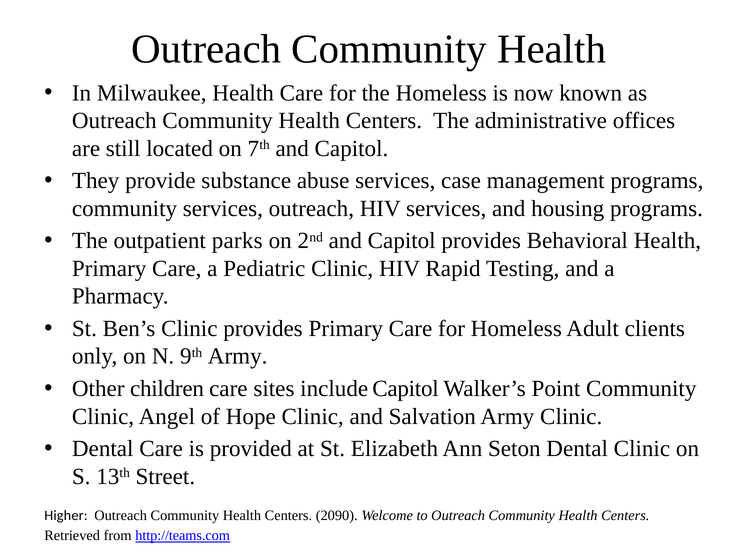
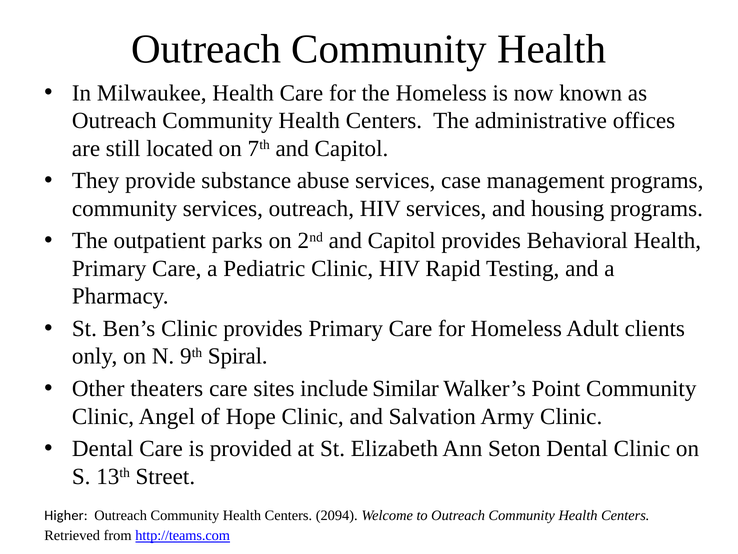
9th Army: Army -> Spiral (238, 356)
children: children -> theaters (167, 388)
include Capitol: Capitol -> Similar (405, 388)
2090: 2090 -> 2094 (337, 515)
